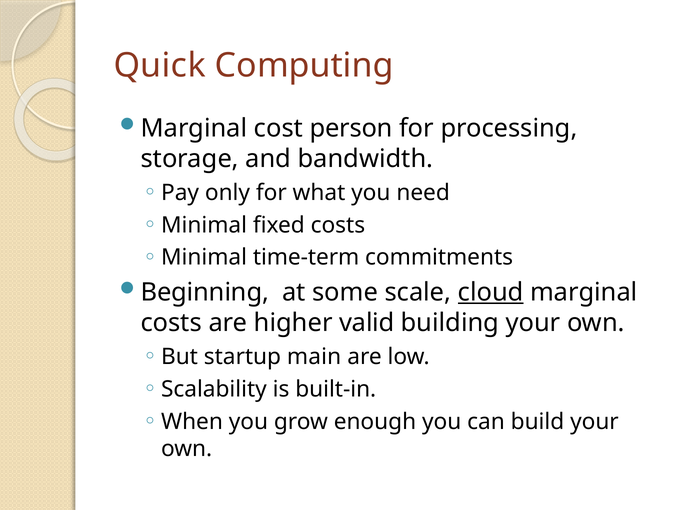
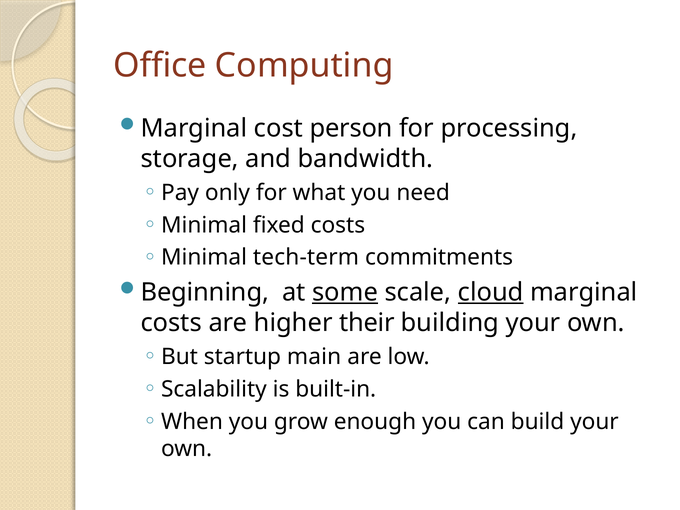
Quick: Quick -> Office (160, 65)
time-term: time-term -> tech-term (306, 257)
some underline: none -> present (345, 292)
valid: valid -> their (367, 323)
